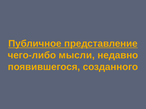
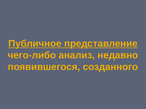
мысли: мысли -> анализ (77, 55)
